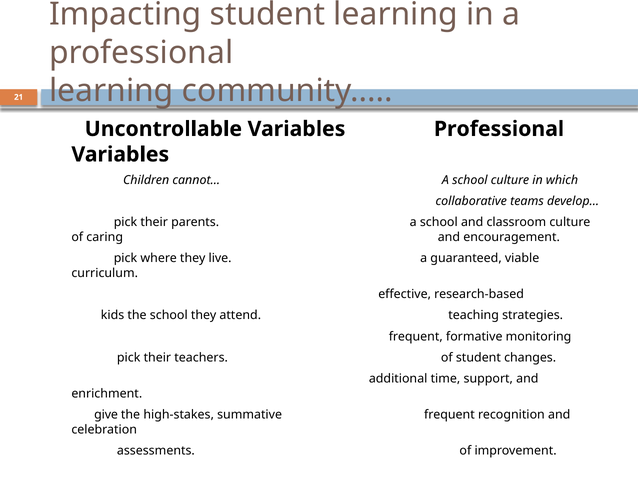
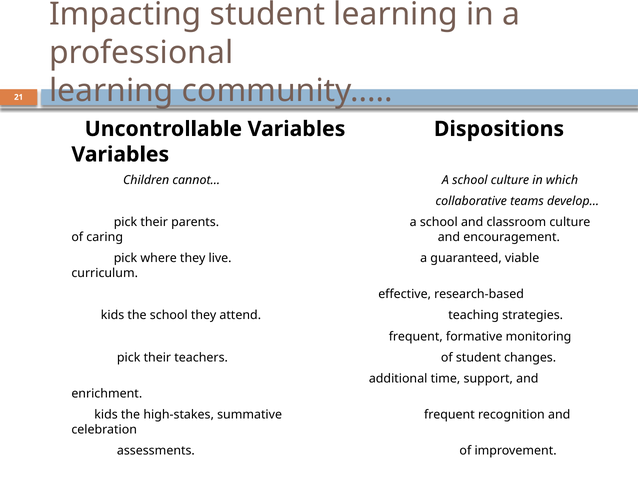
Variables Professional: Professional -> Dispositions (499, 129)
give: give -> kids (106, 415)
